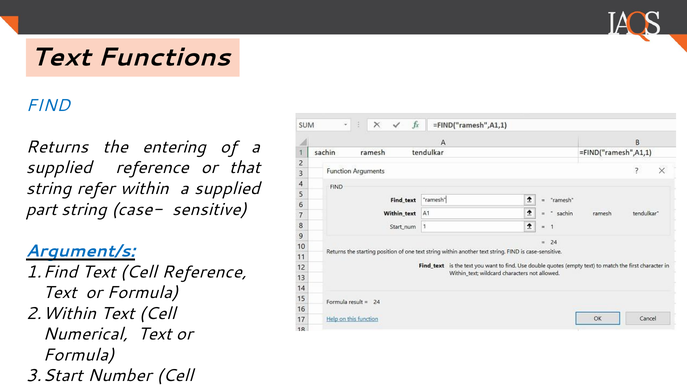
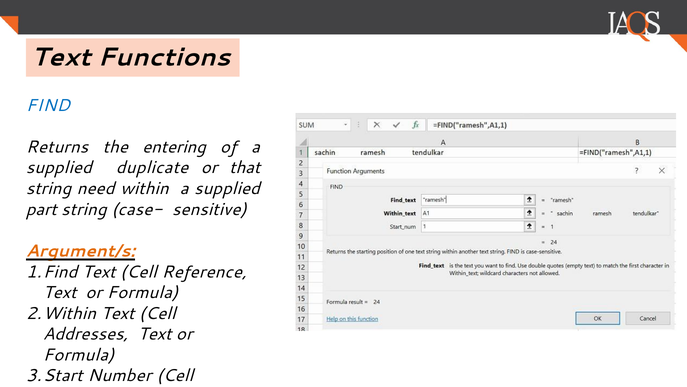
supplied reference: reference -> duplicate (152, 168)
refer: refer -> need (96, 188)
Argument/s colour: blue -> orange (81, 251)
Numerical: Numerical -> Addresses (86, 334)
